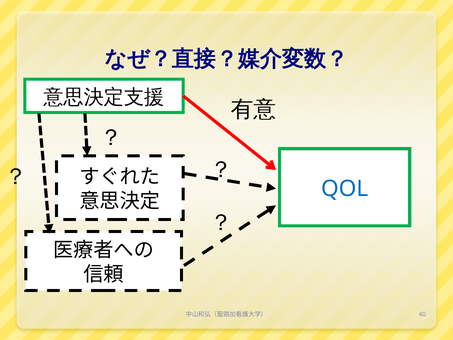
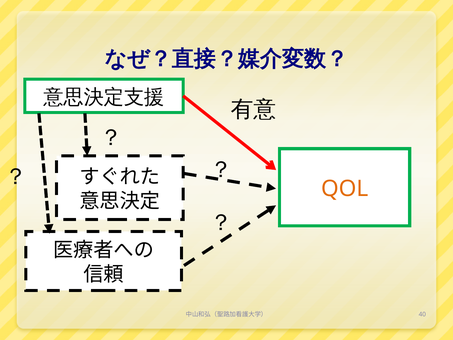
QOL colour: blue -> orange (345, 189)
